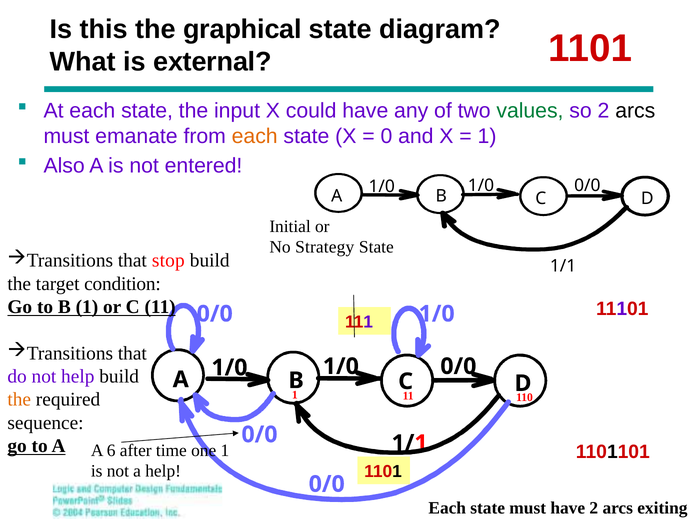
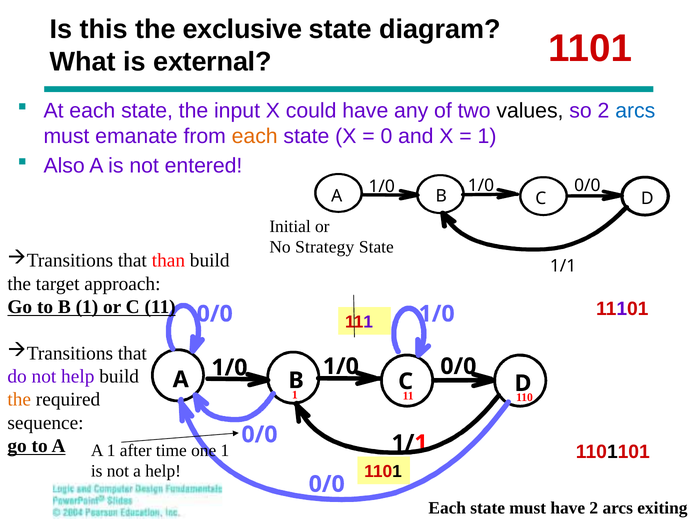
graphical: graphical -> exclusive (242, 29)
values colour: green -> black (530, 111)
arcs colour: black -> blue (635, 111)
stop: stop -> than (168, 261)
condition: condition -> approach (122, 284)
A 6: 6 -> 1 (111, 451)
